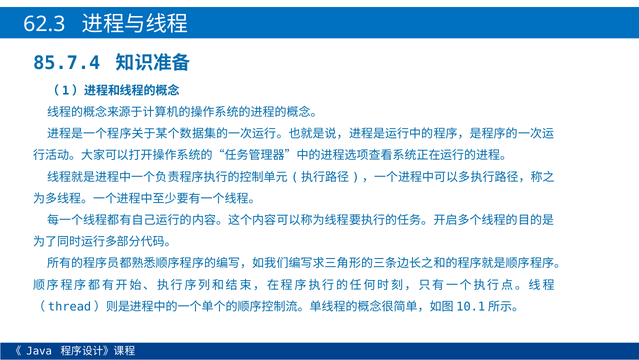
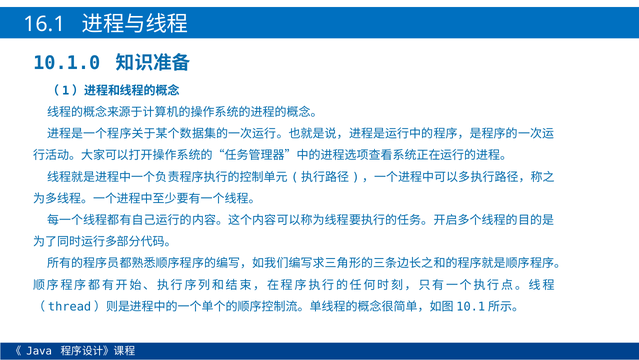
62.3: 62.3 -> 16.1 (44, 24)
85.7.4: 85.7.4 -> 10.1.0 (67, 63)
